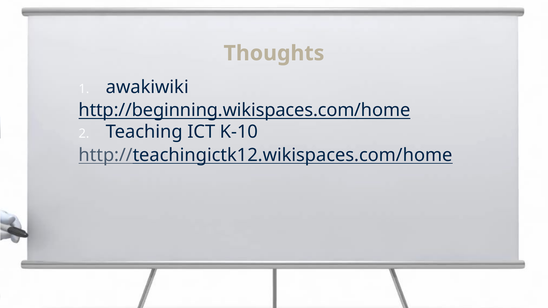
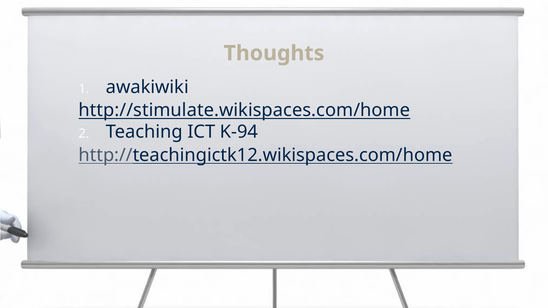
http://beginning.wikispaces.com/home: http://beginning.wikispaces.com/home -> http://stimulate.wikispaces.com/home (244, 110)
K-10: K-10 -> K-94 (239, 132)
